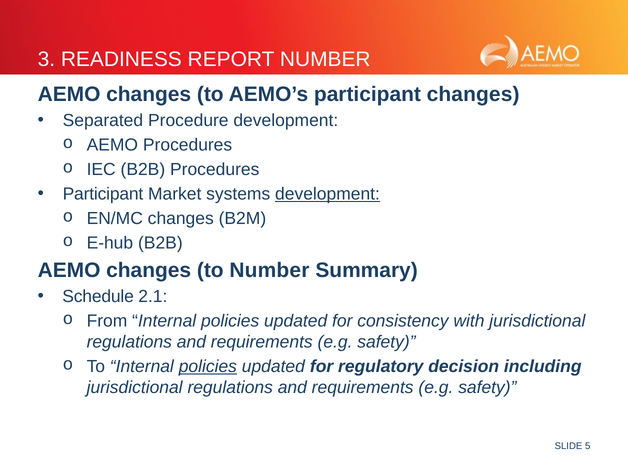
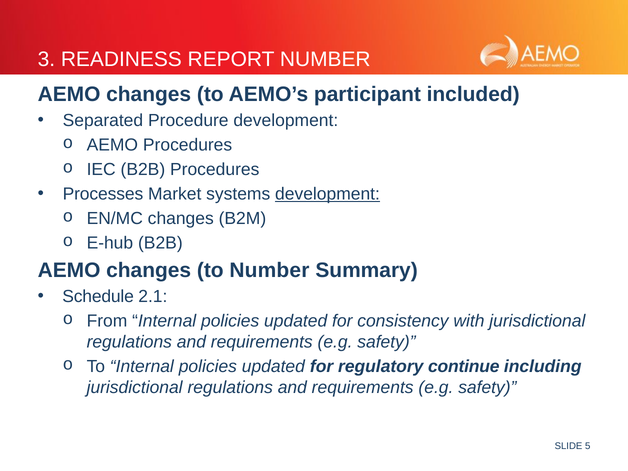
participant changes: changes -> included (473, 94)
Participant: Participant -> Processes (103, 194)
policies underline: present -> none (208, 366)
decision: decision -> continue (464, 366)
